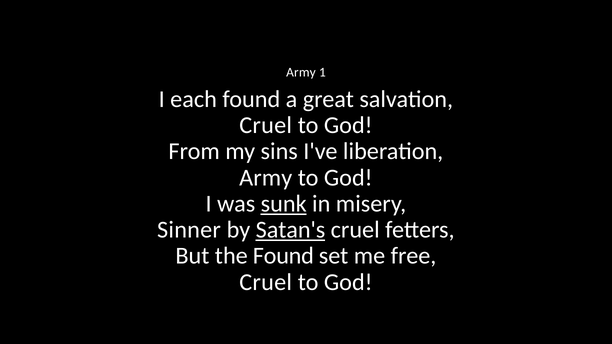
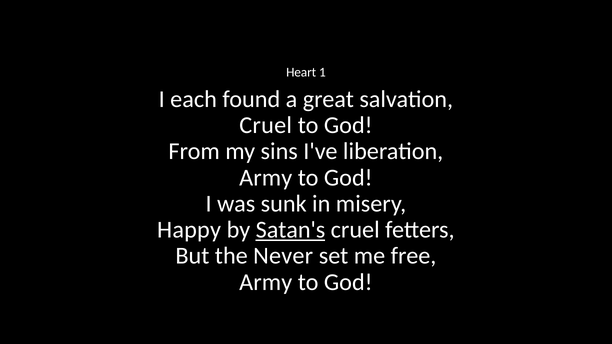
Army: Army -> Heart (301, 73)
sunk underline: present -> none (284, 204)
Sinner: Sinner -> Happy (189, 230)
the Found: Found -> Never (283, 256)
Cruel: Cruel -> Army (266, 282)
